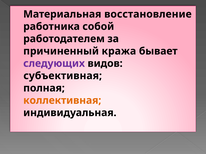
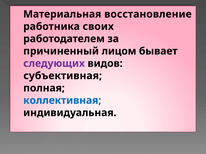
собой: собой -> своих (98, 27)
кража: кража -> лицом (119, 51)
коллективная colour: orange -> blue (62, 101)
